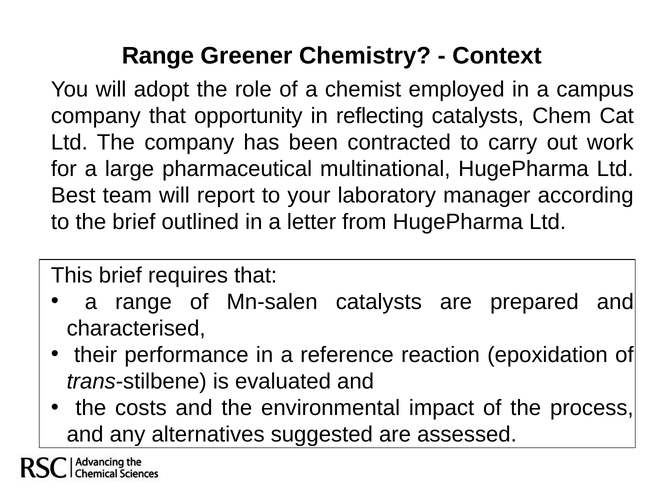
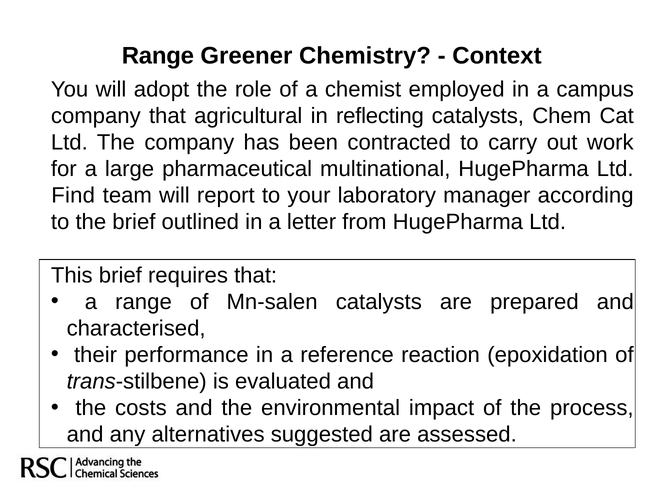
opportunity: opportunity -> agricultural (248, 116)
Best: Best -> Find (73, 196)
